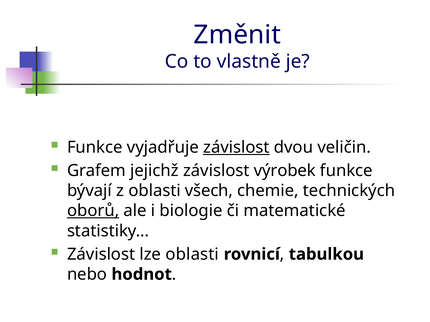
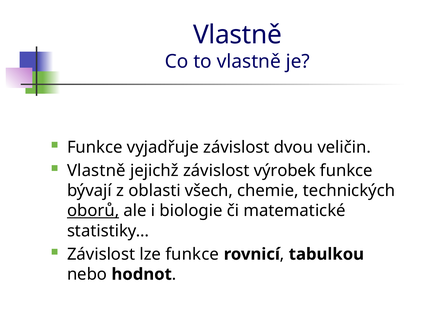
Změnit: Změnit -> Vlastně (237, 35)
závislost underline: present -> none (236, 148)
Grafem: Grafem -> Vlastně (96, 171)
lze oblasti: oblasti -> funkce (192, 255)
